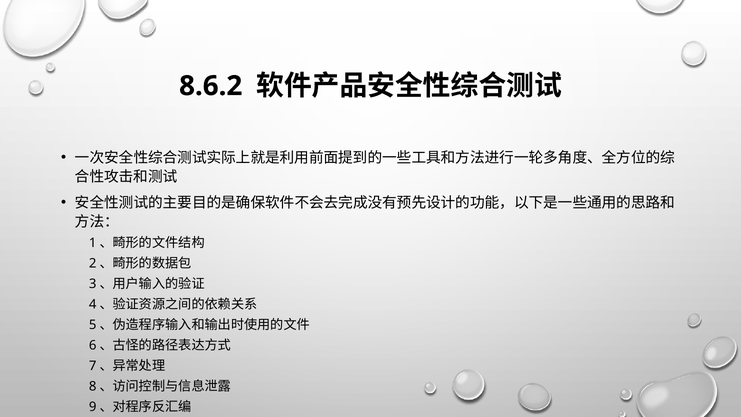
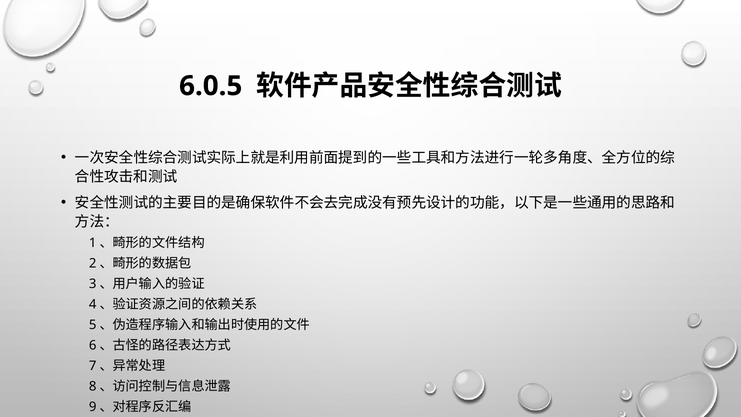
8.6.2: 8.6.2 -> 6.0.5 (211, 86)
